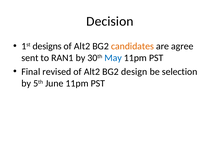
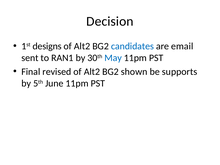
candidates colour: orange -> blue (132, 46)
agree: agree -> email (182, 46)
design: design -> shown (134, 72)
selection: selection -> supports (180, 72)
